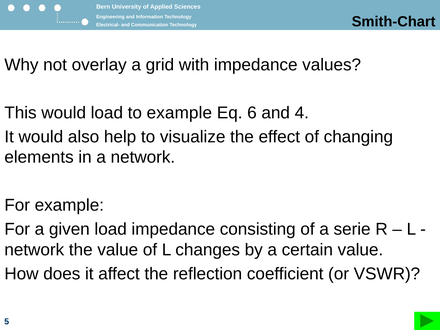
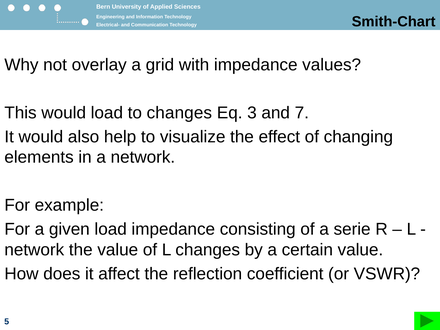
to example: example -> changes (179, 113)
6: 6 -> 3 (252, 113)
4: 4 -> 7 (302, 113)
